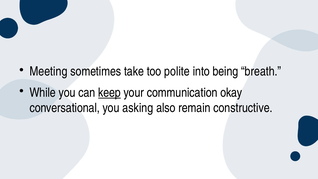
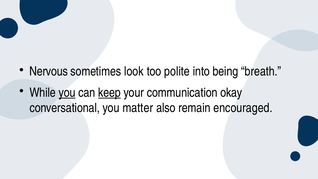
Meeting: Meeting -> Nervous (49, 71)
take: take -> look (134, 71)
you underline: none -> present (67, 92)
asking: asking -> matter (138, 108)
constructive: constructive -> encouraged (243, 108)
